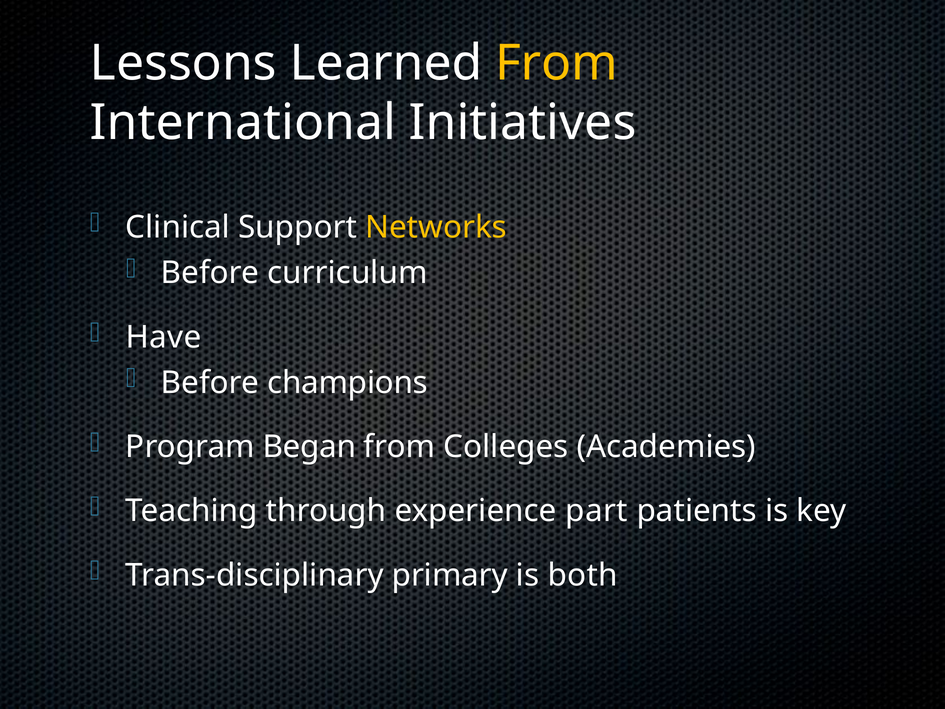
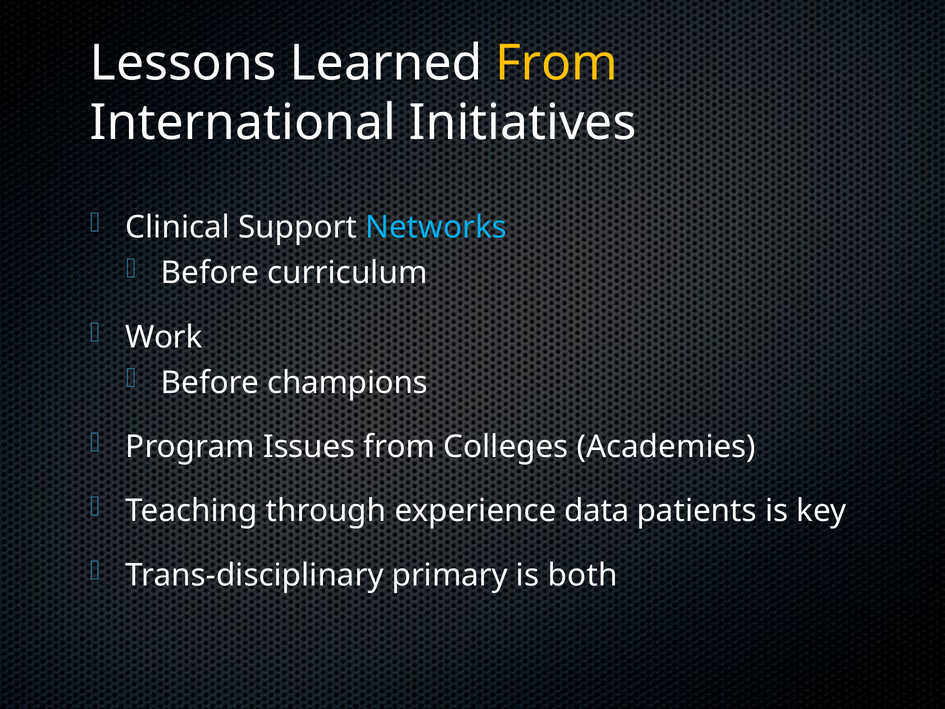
Networks colour: yellow -> light blue (436, 227)
Have: Have -> Work (164, 337)
Began: Began -> Issues (309, 447)
part: part -> data (597, 511)
